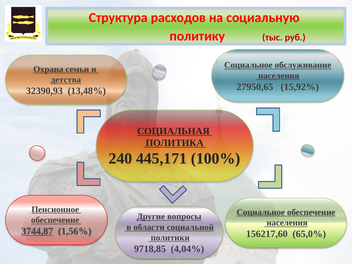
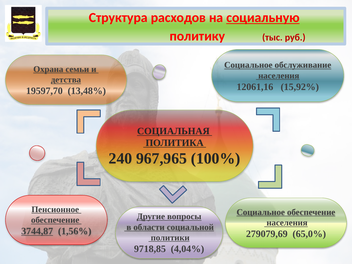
социальную underline: none -> present (263, 18)
27950,65: 27950,65 -> 12061,16 (255, 87)
32390,93: 32390,93 -> 19597,70 (44, 91)
445,171: 445,171 -> 967,965 (162, 159)
156217,60: 156217,60 -> 279079,69 (267, 234)
